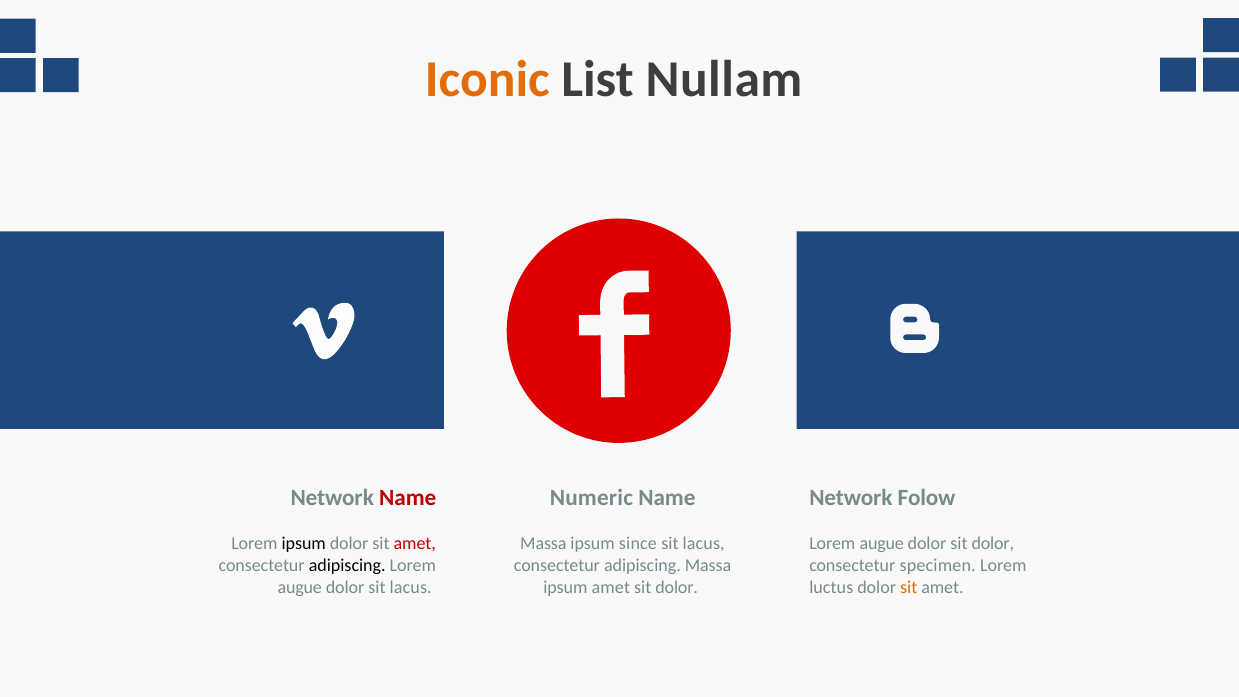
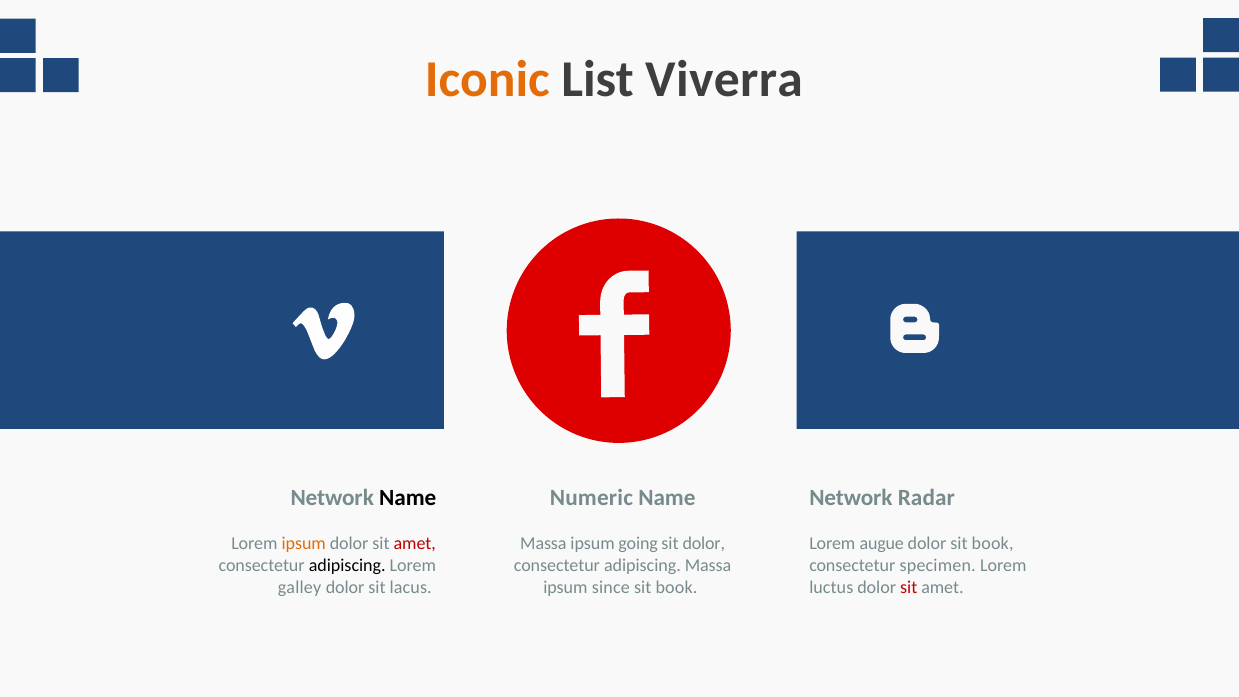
Nullam: Nullam -> Viverra (724, 80)
Name colour: red -> black (408, 498)
Folow: Folow -> Radar (926, 498)
ipsum colour: black -> orange (304, 544)
since: since -> going (638, 544)
lacus: lacus -> dolor (704, 544)
dolor sit dolor: dolor -> book (993, 544)
augue: augue -> galley (300, 587)
ipsum amet: amet -> since (611, 587)
dolor: dolor -> book (676, 587)
sit colour: orange -> red (909, 587)
